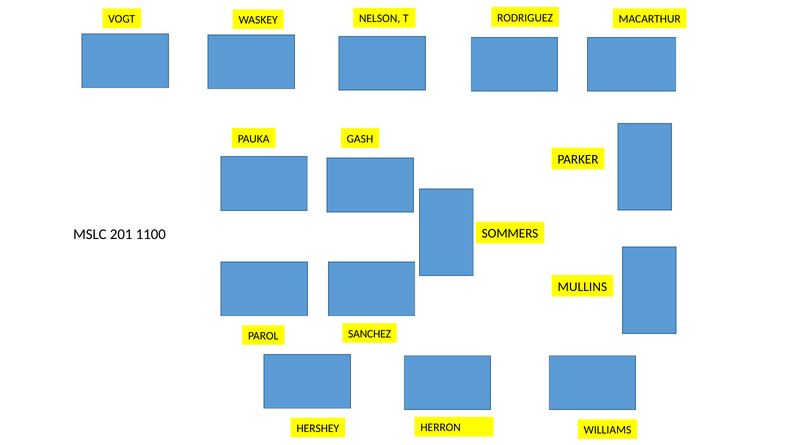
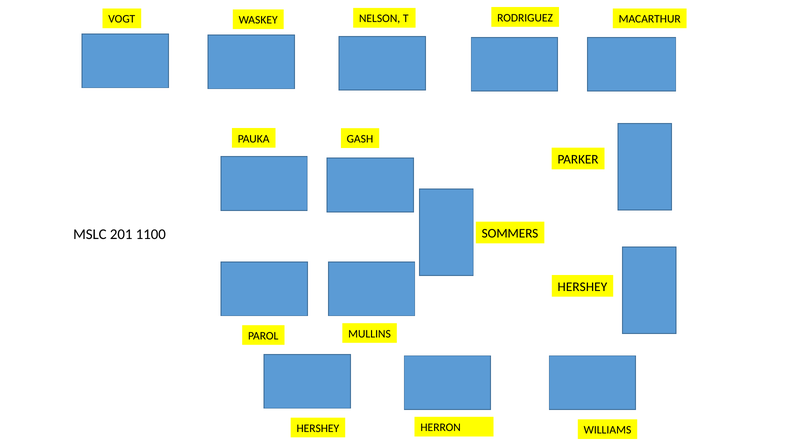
MULLINS: MULLINS -> HERSHEY (582, 287)
SANCHEZ: SANCHEZ -> MULLINS (370, 334)
